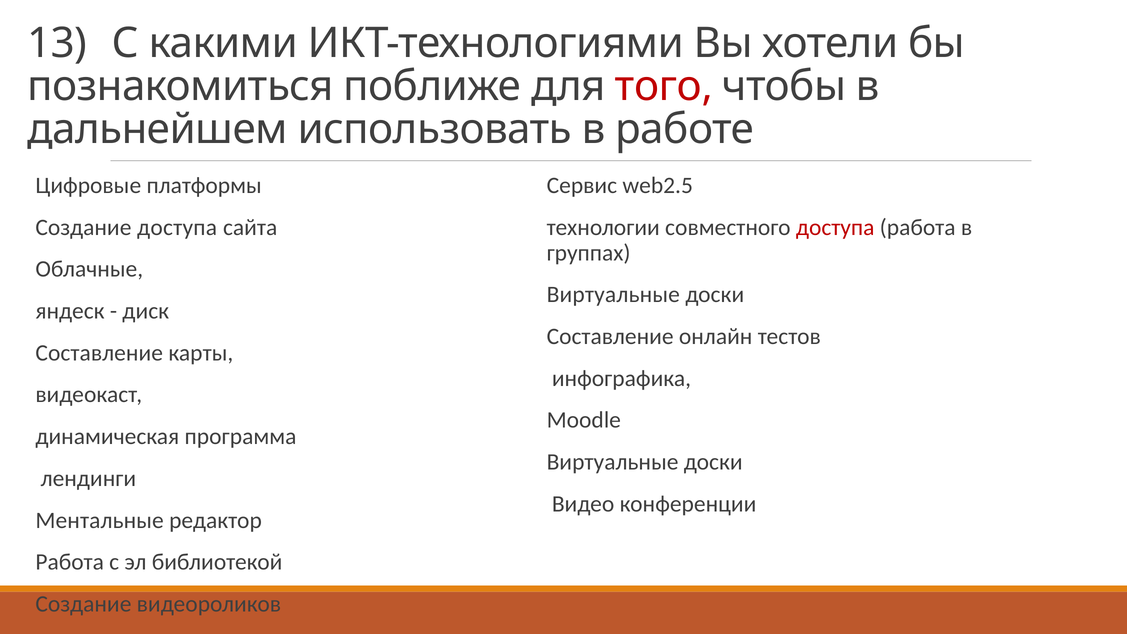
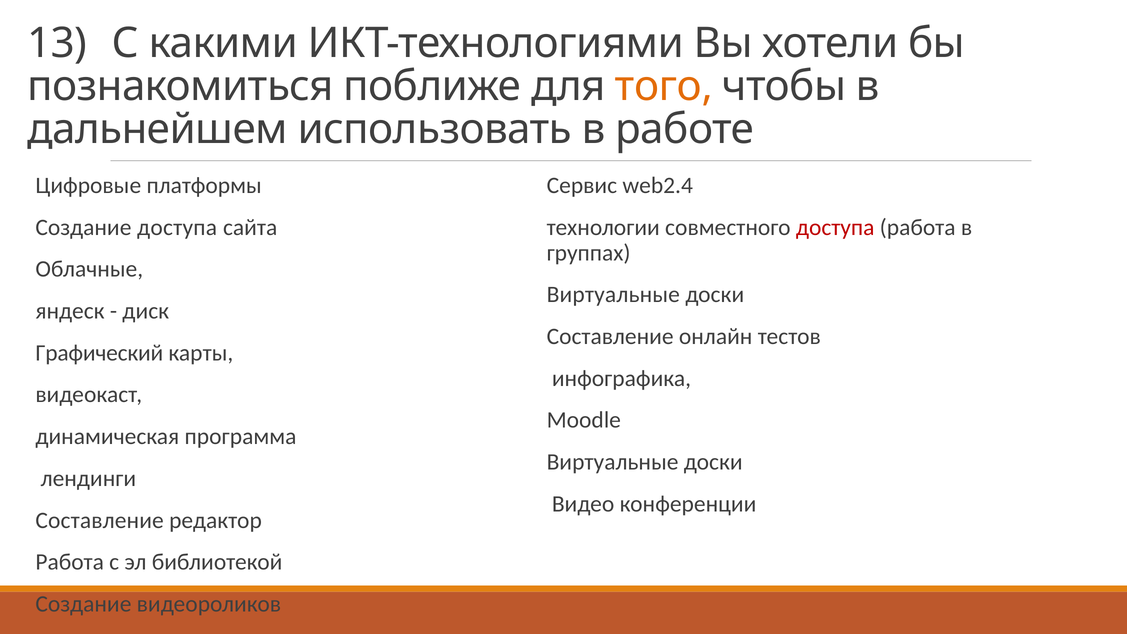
того colour: red -> orange (664, 86)
web2.5: web2.5 -> web2.4 (658, 186)
Составление: Составление -> Графический (99, 353)
Ментальные: Ментальные -> Составление (100, 520)
